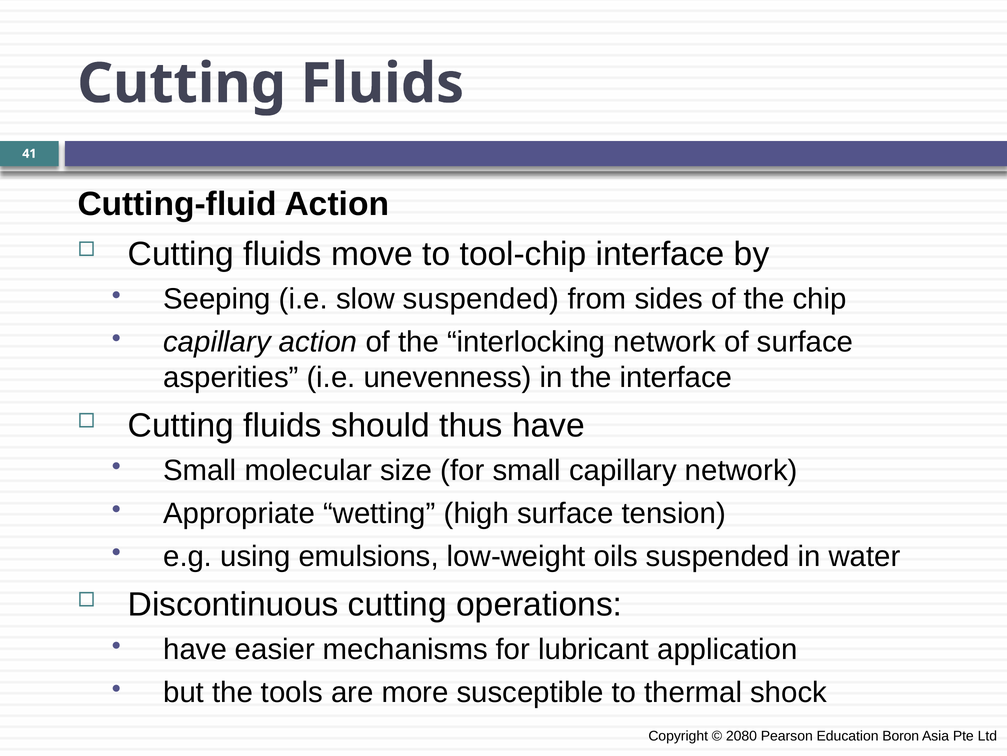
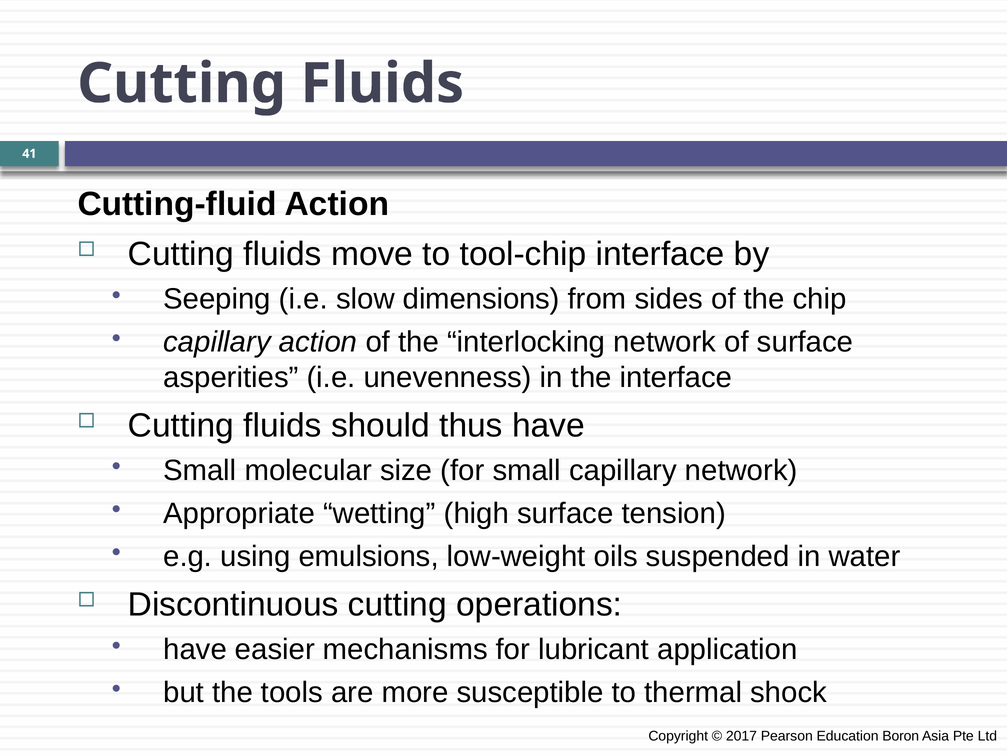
slow suspended: suspended -> dimensions (481, 299)
2080: 2080 -> 2017 (741, 736)
